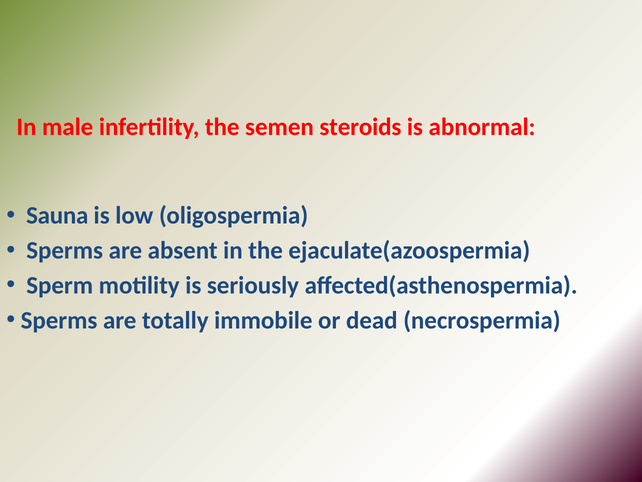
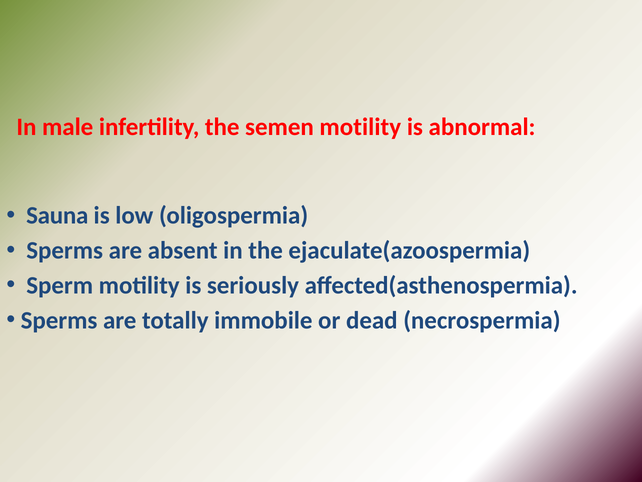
semen steroids: steroids -> motility (360, 127)
